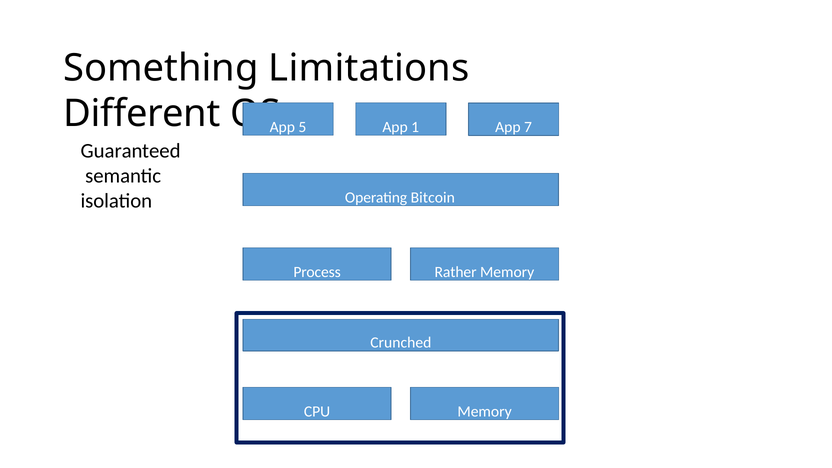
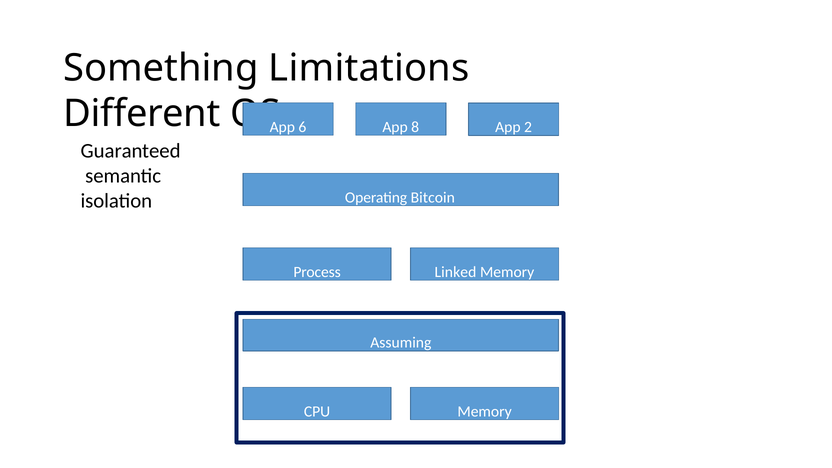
5: 5 -> 6 (302, 127)
1: 1 -> 8 (415, 127)
7: 7 -> 2 (528, 127)
Rather: Rather -> Linked (455, 272)
Crunched: Crunched -> Assuming (401, 343)
